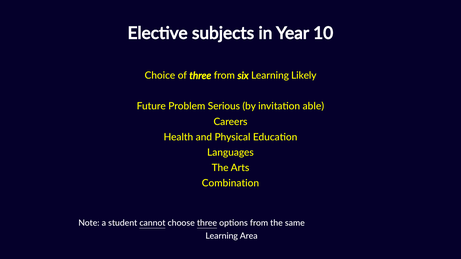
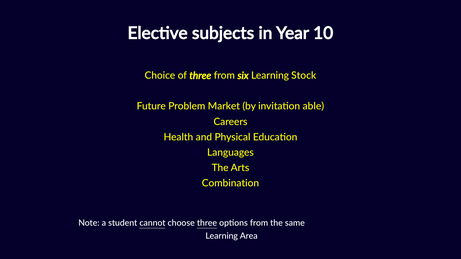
Likely: Likely -> Stock (304, 76)
Serious: Serious -> Market (224, 106)
